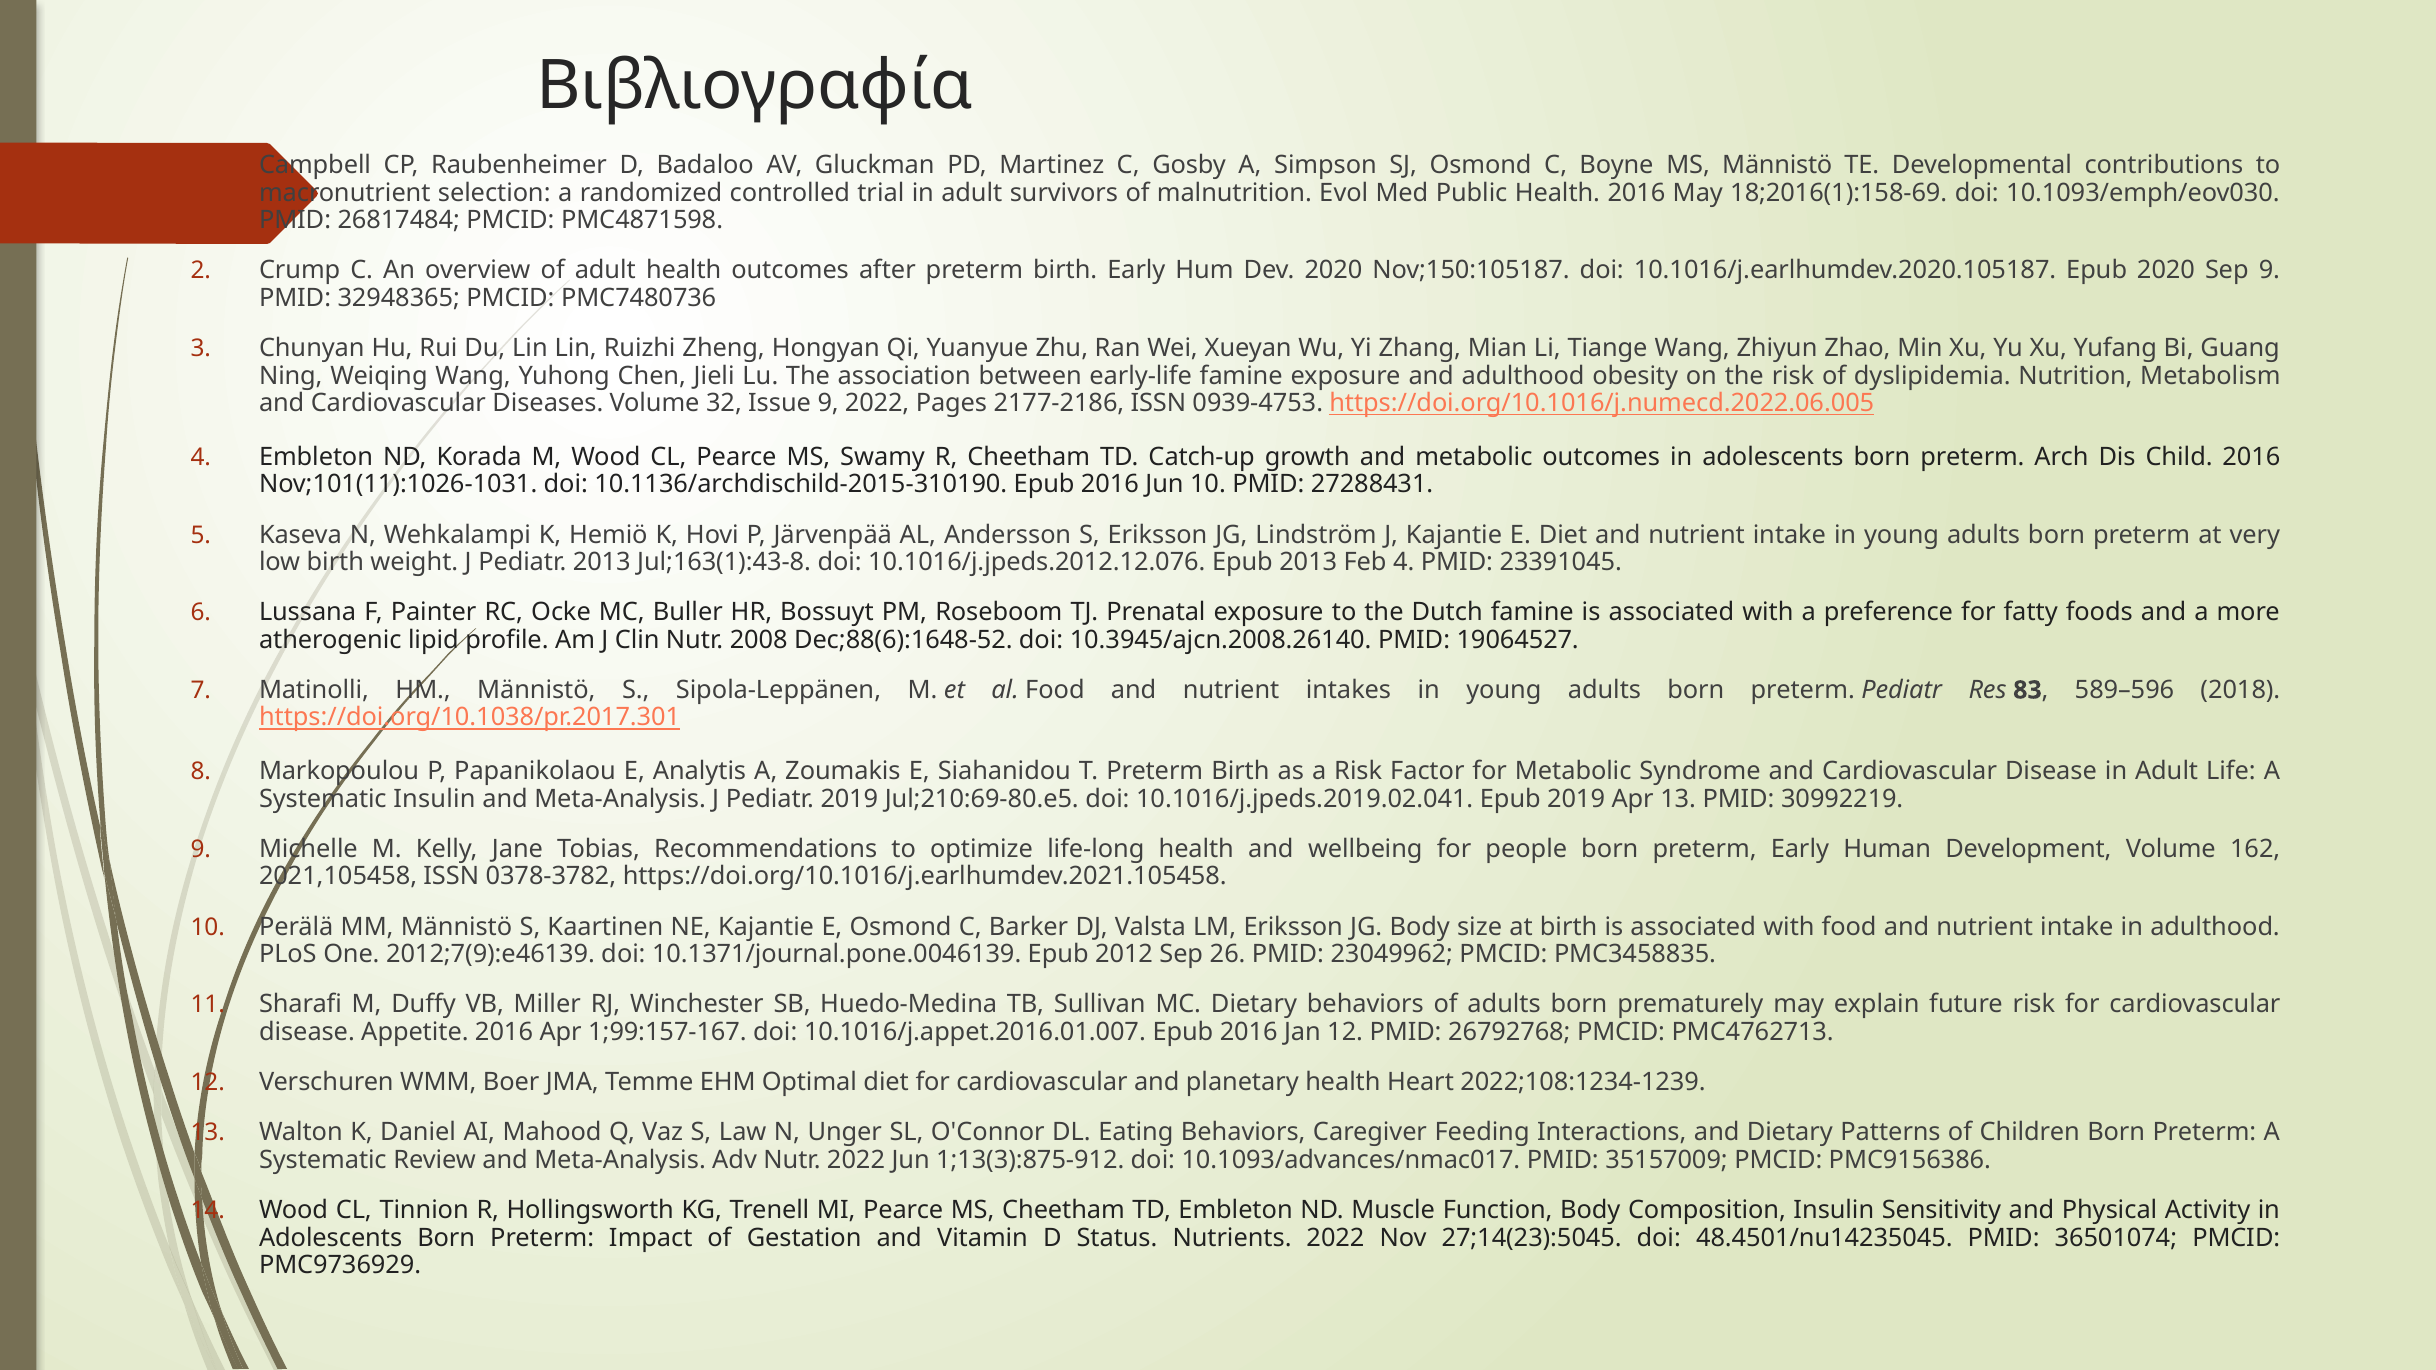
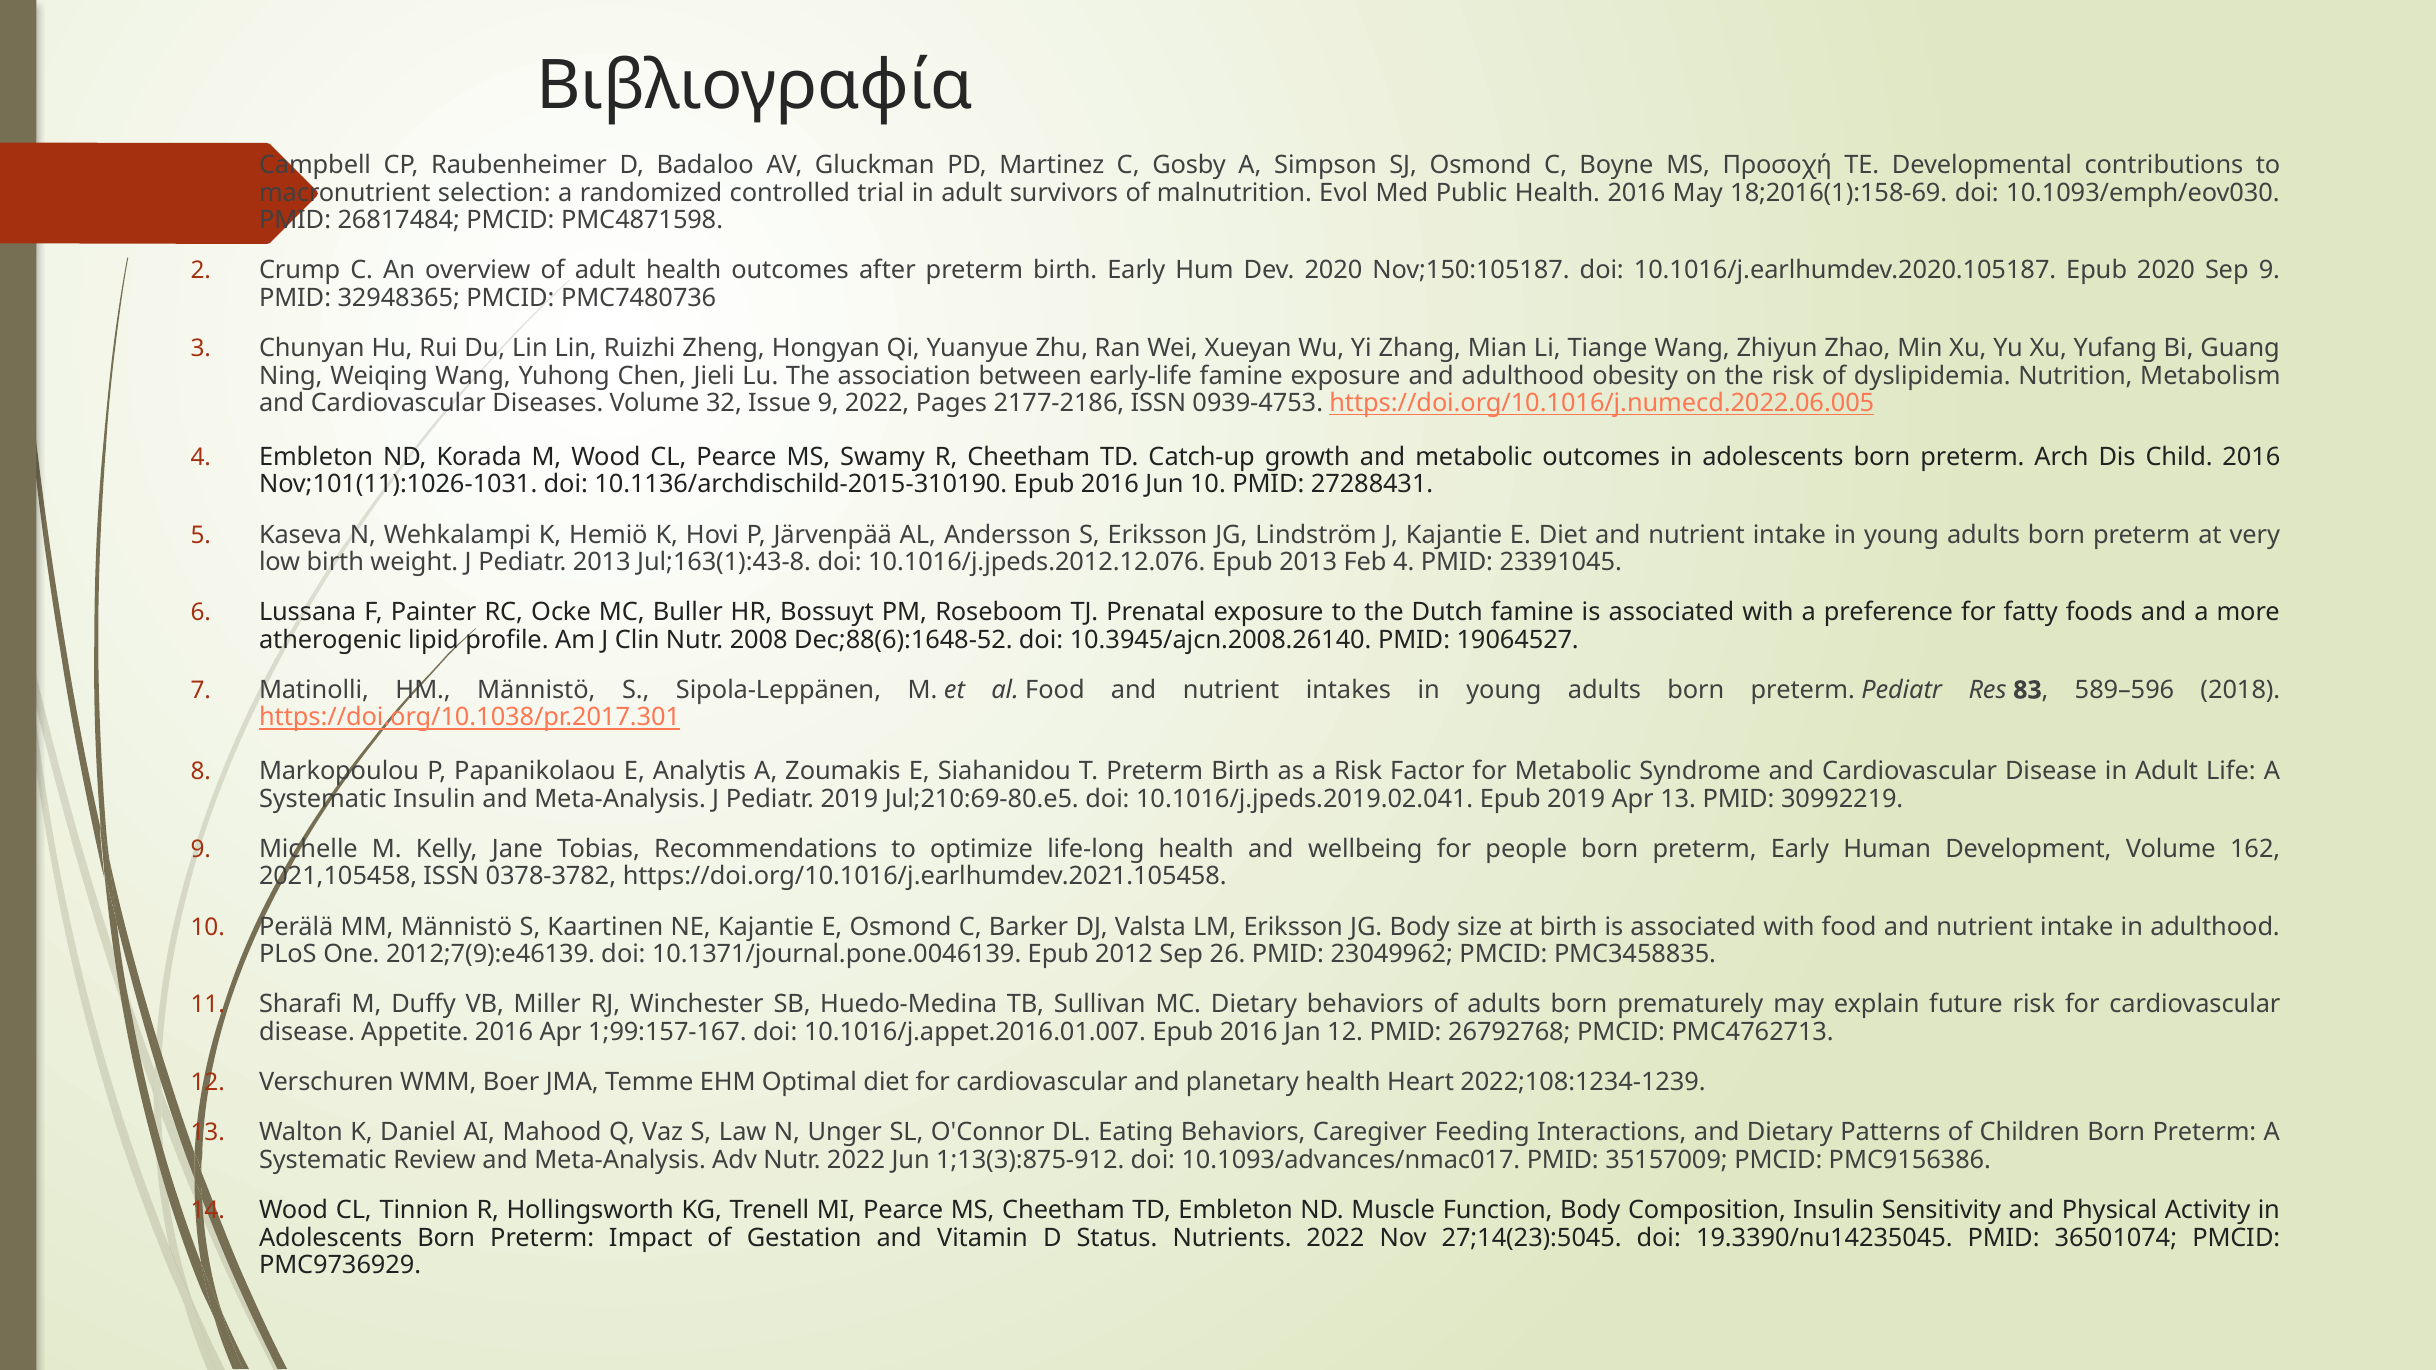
MS Männistö: Männistö -> Προσοχή (1777, 165)
48.4501/nu14235045: 48.4501/nu14235045 -> 19.3390/nu14235045 (1824, 1238)
